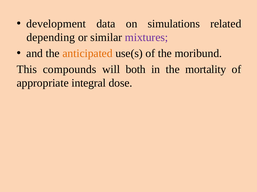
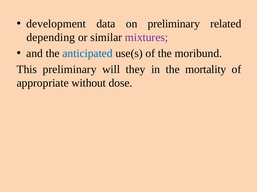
on simulations: simulations -> preliminary (174, 24)
anticipated colour: orange -> blue (88, 54)
This compounds: compounds -> preliminary (70, 70)
both: both -> they (136, 70)
integral: integral -> without (89, 83)
